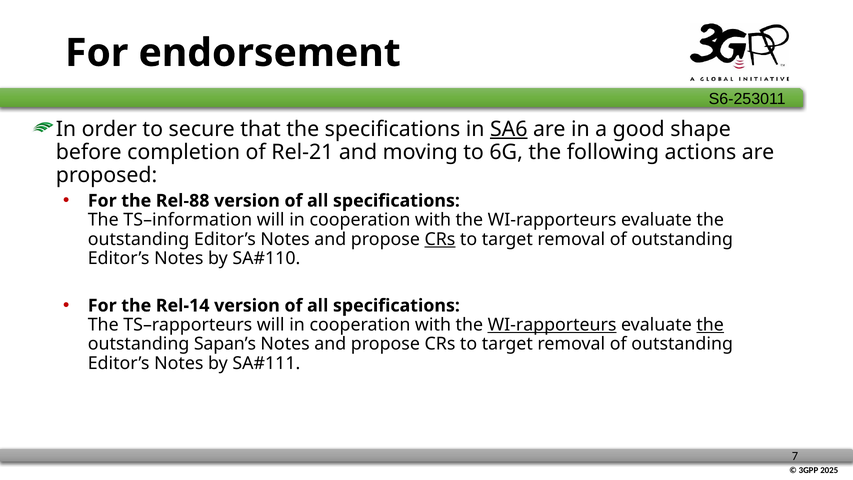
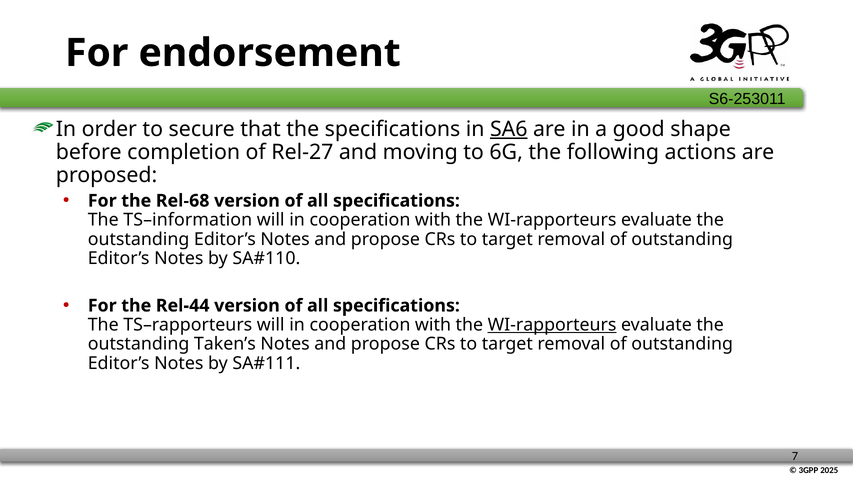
Rel-21: Rel-21 -> Rel-27 (302, 152)
Rel-88: Rel-88 -> Rel-68 (183, 201)
CRs underline: present -> none (440, 239)
Rel-14: Rel-14 -> Rel-44 (183, 306)
the underline: present -> none (710, 325)
Sapan’s: Sapan’s -> Taken’s (225, 344)
